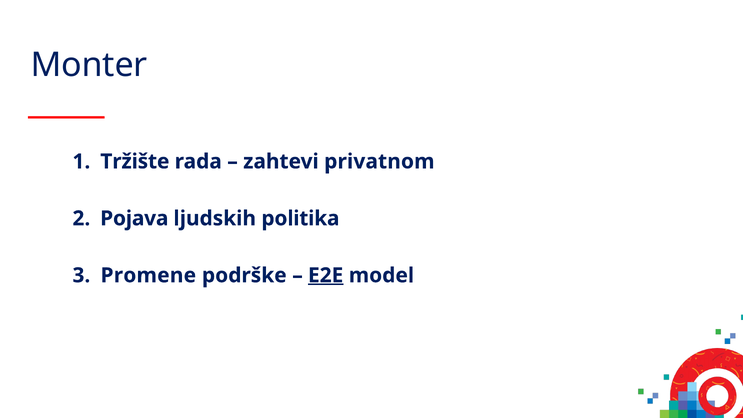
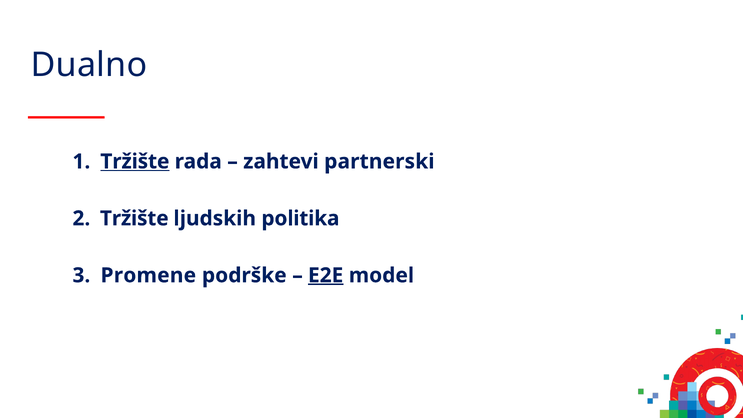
Monter: Monter -> Dualno (89, 65)
Tržište underline: none -> present (135, 161)
privatnom: privatnom -> partnerski (379, 161)
Pojava: Pojava -> Tržište (134, 218)
